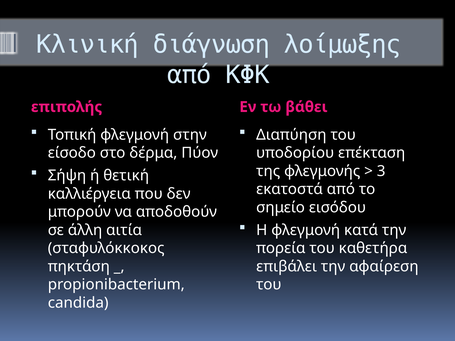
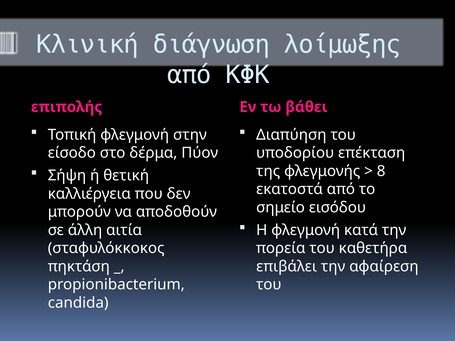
3: 3 -> 8 (381, 171)
